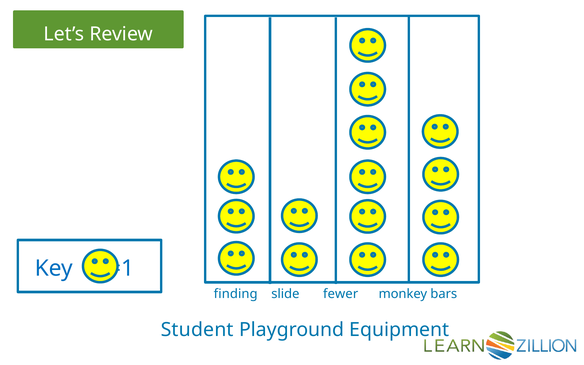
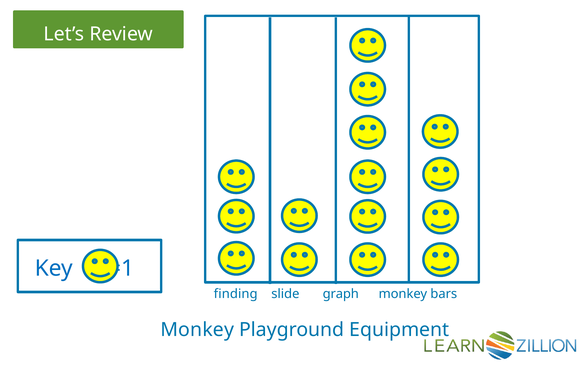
fewer: fewer -> graph (341, 294)
Student: Student -> Monkey (197, 330)
